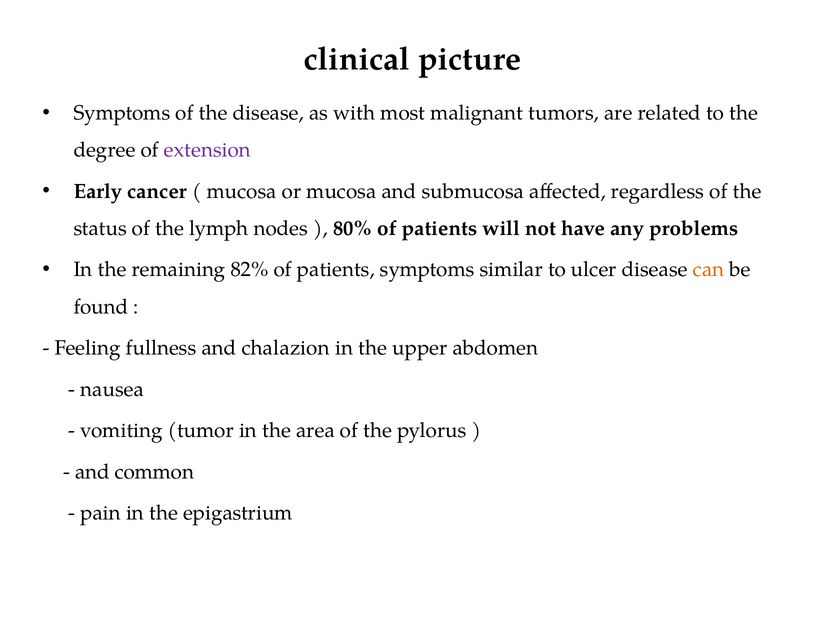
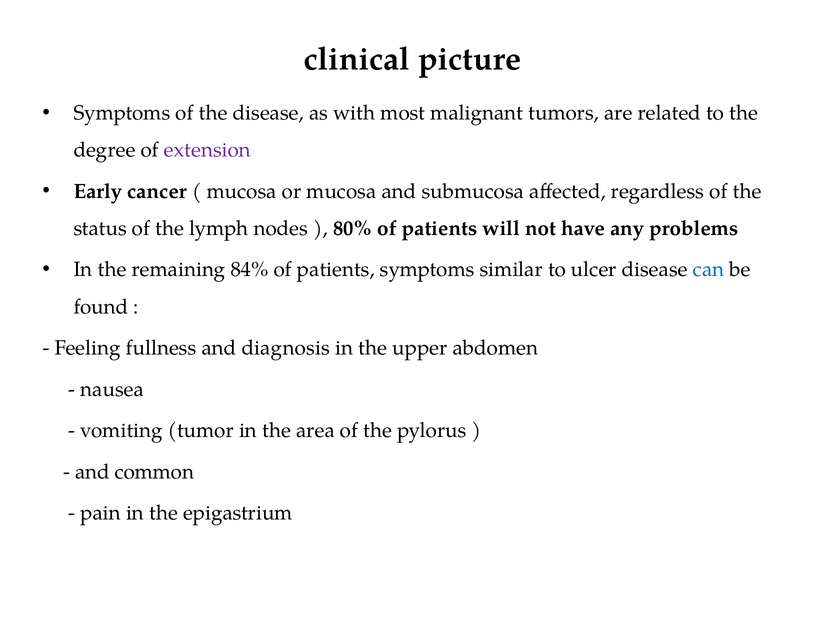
82%: 82% -> 84% (250, 270)
can colour: orange -> blue (709, 270)
chalazion: chalazion -> diagnosis (286, 348)
